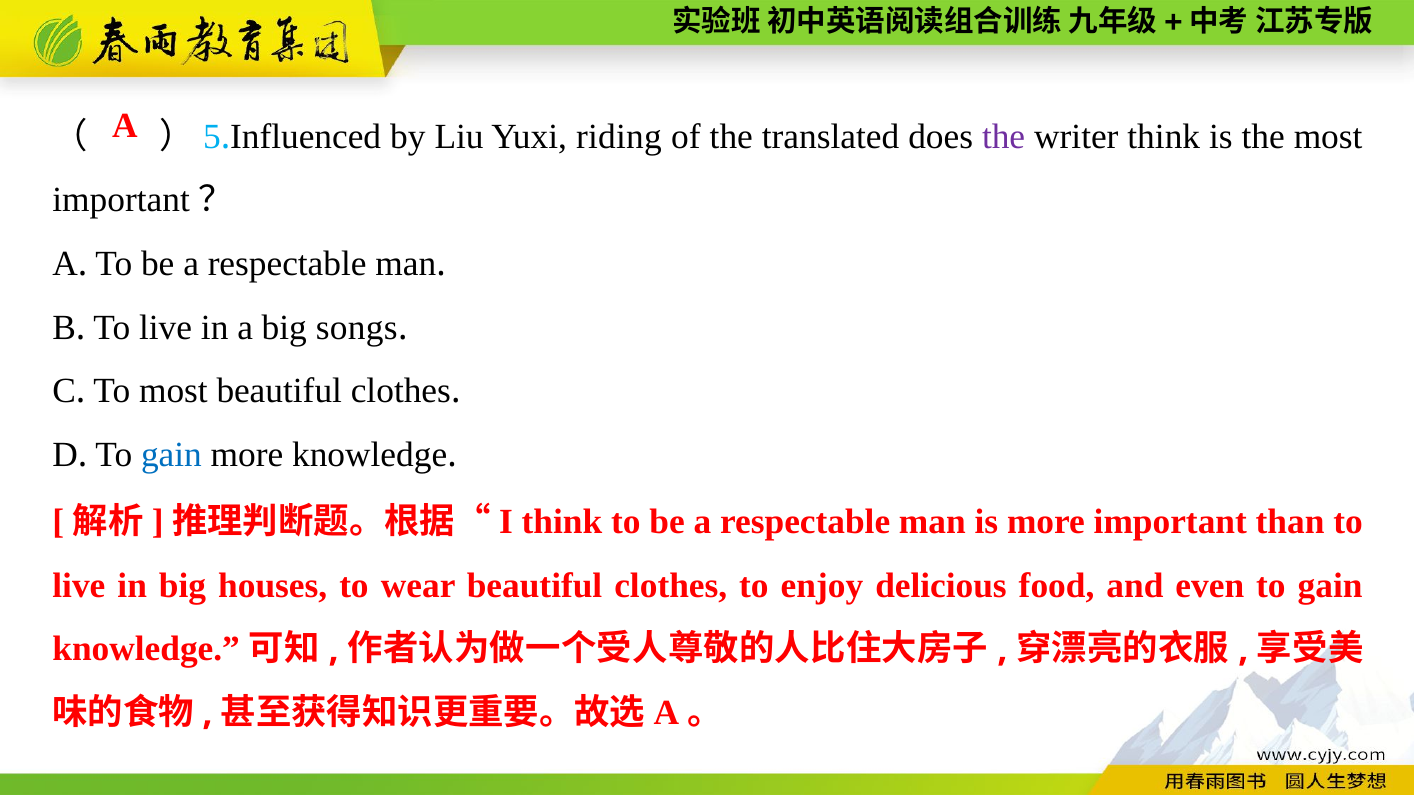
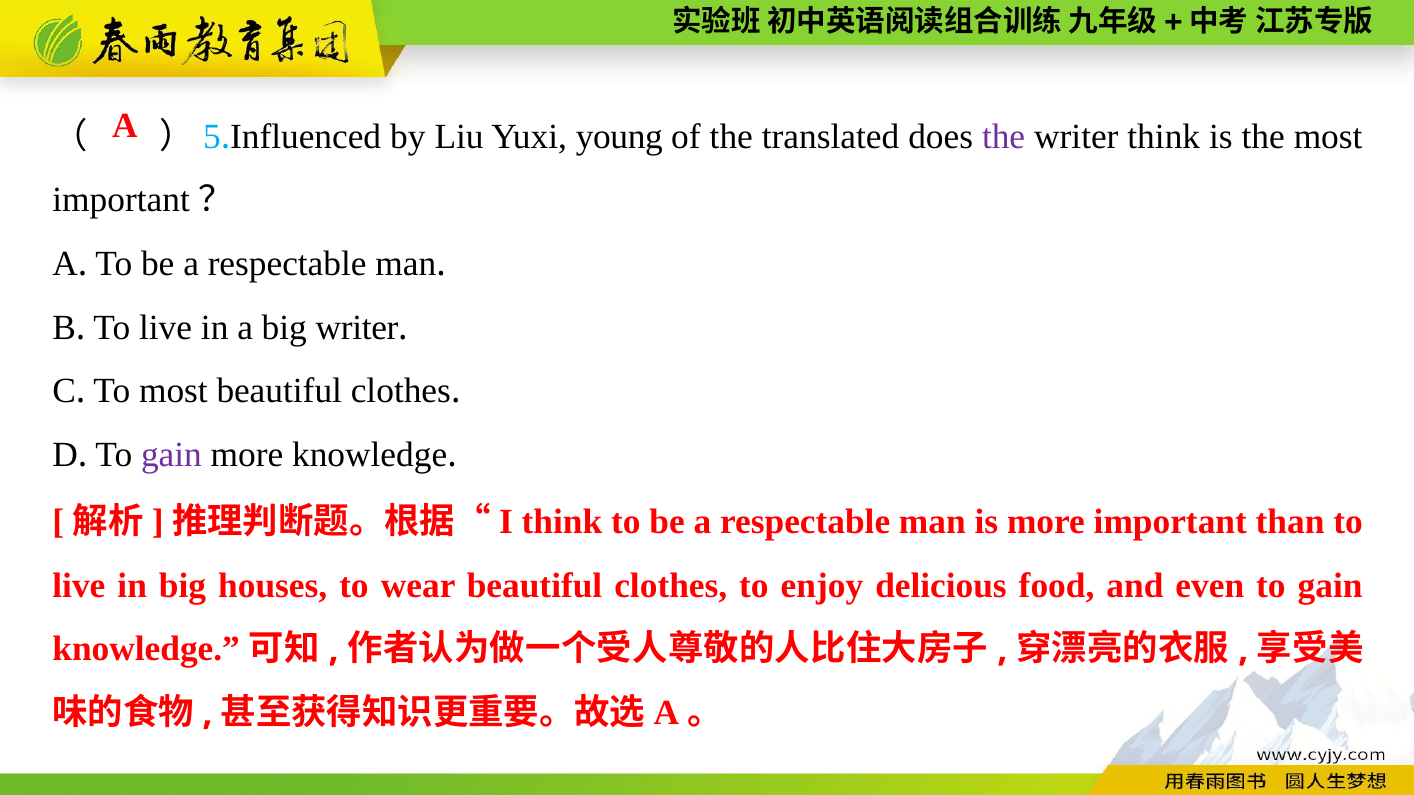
riding: riding -> young (619, 137)
big songs: songs -> writer (357, 328)
gain colour: blue -> purple (171, 455)
